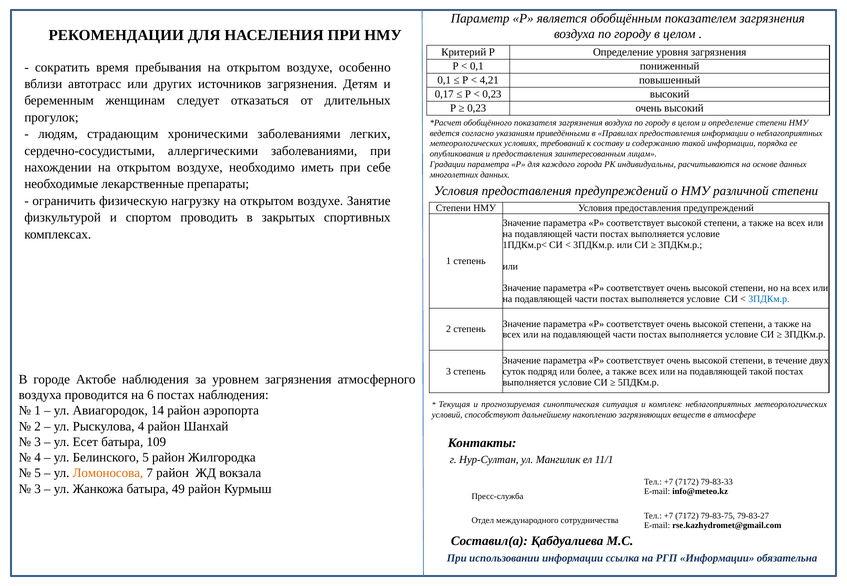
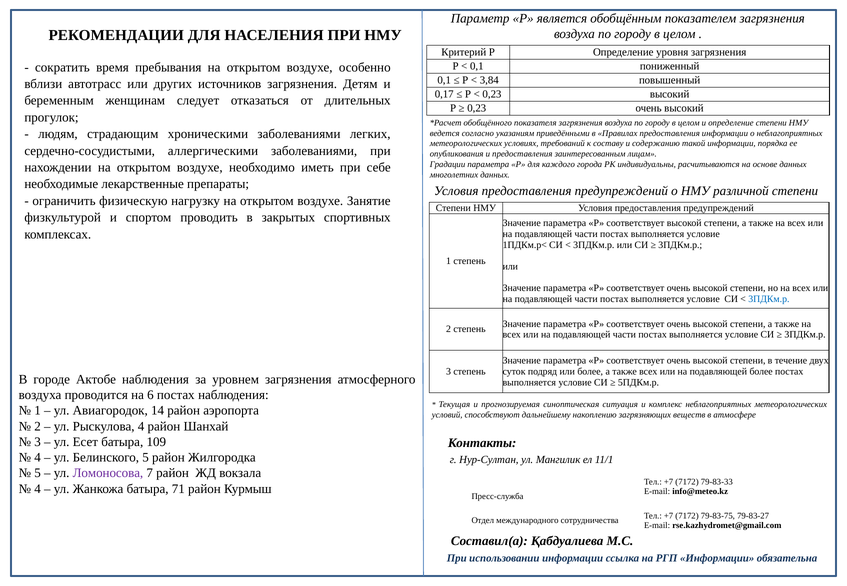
4,21: 4,21 -> 3,84 (489, 80)
подавляющей такой: такой -> более (761, 372)
Ломоносова colour: orange -> purple (108, 473)
3: 3 -> 4 (38, 489)
49: 49 -> 71 (178, 489)
